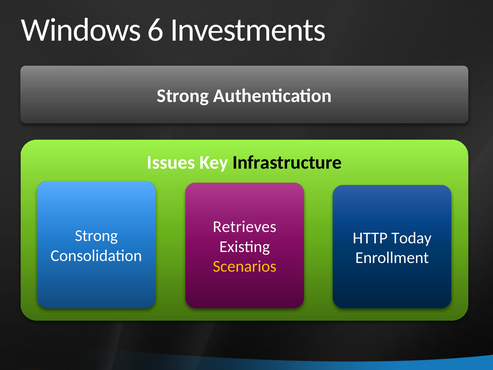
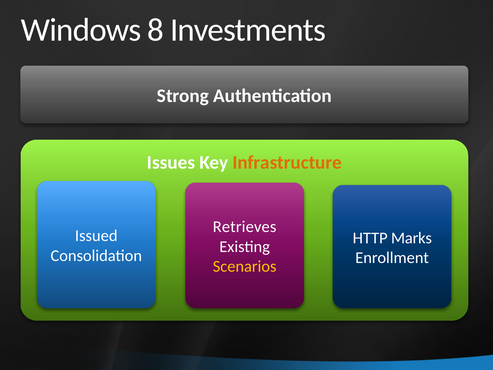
6: 6 -> 8 (156, 30)
Infrastructure colour: black -> orange (287, 162)
Strong: Strong -> Issued (96, 236)
Today: Today -> Marks (411, 238)
